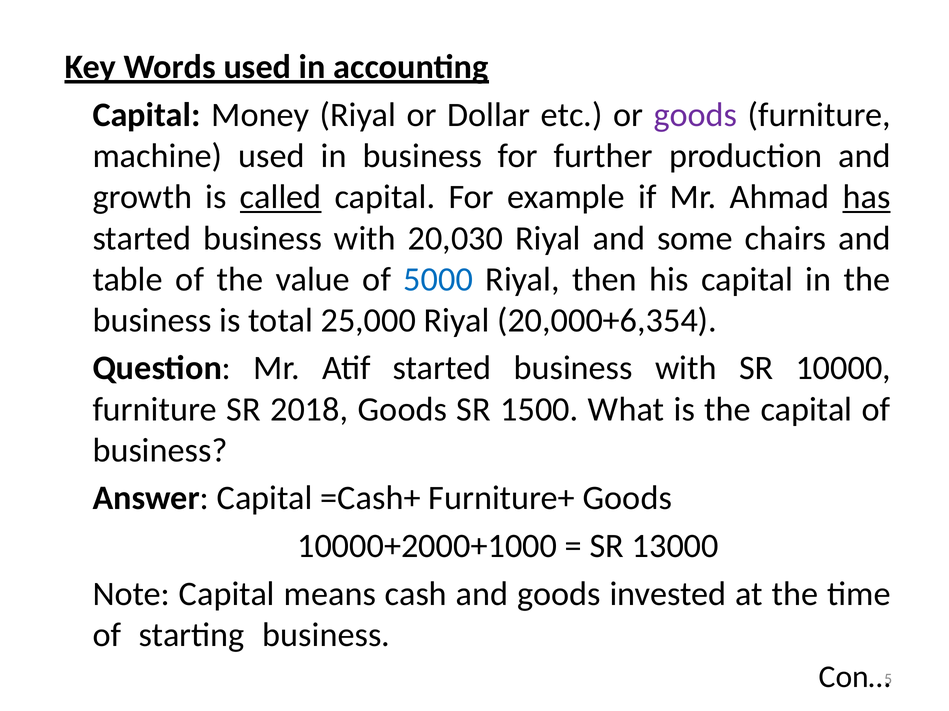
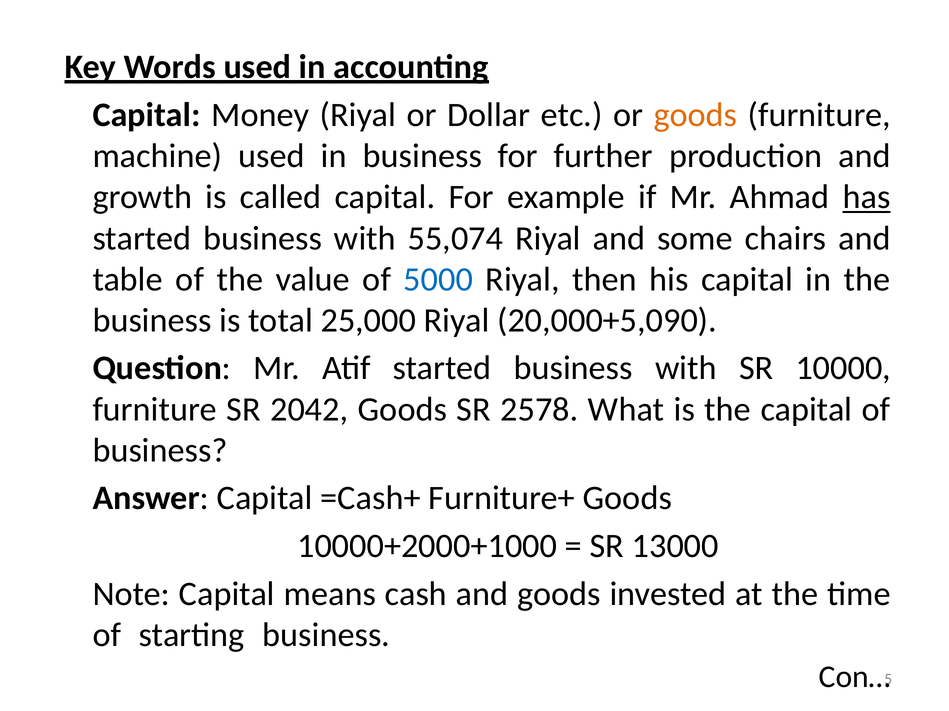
goods colour: purple -> orange (695, 115)
called underline: present -> none (281, 197)
20,030: 20,030 -> 55,074 (455, 238)
20,000+6,354: 20,000+6,354 -> 20,000+5,090 (607, 321)
2018: 2018 -> 2042 (309, 410)
1500: 1500 -> 2578 (539, 410)
